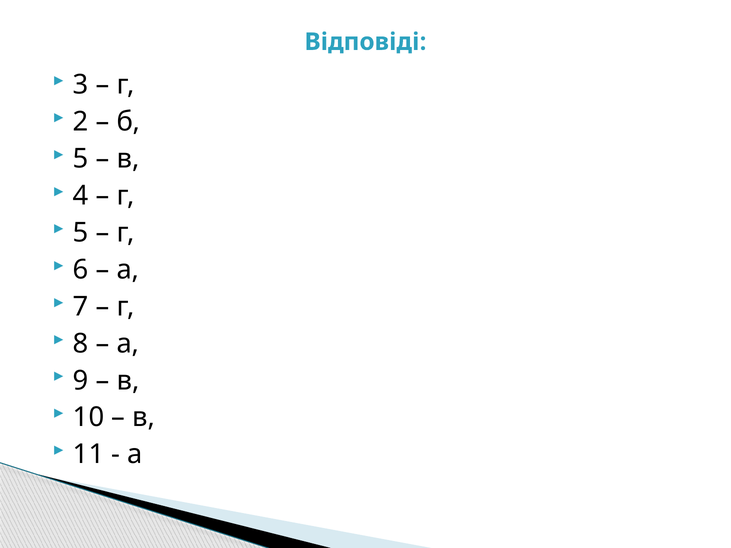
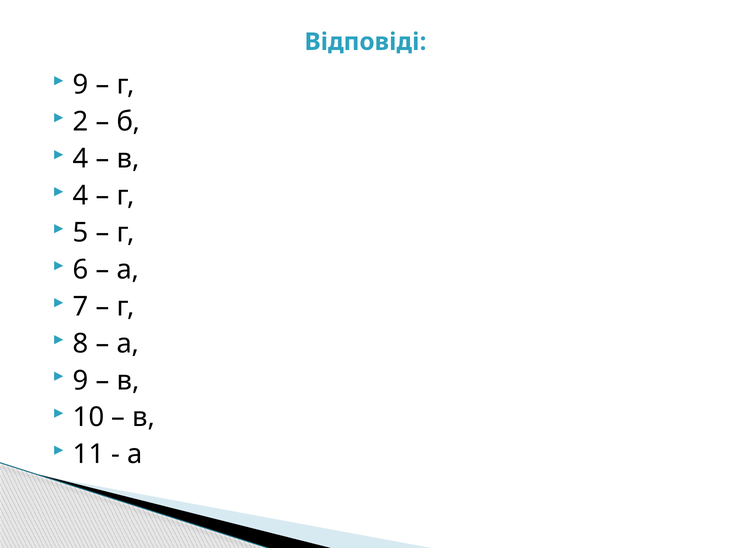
3: 3 -> 9 (81, 85)
5: 5 -> 4 (81, 159)
